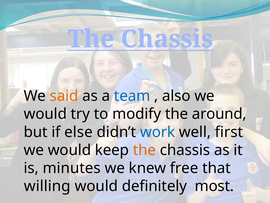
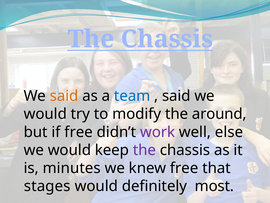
also: also -> said (176, 96)
if else: else -> free (79, 132)
work colour: blue -> purple (158, 132)
first: first -> else (229, 132)
the colour: orange -> purple (144, 150)
willing: willing -> stages (47, 186)
